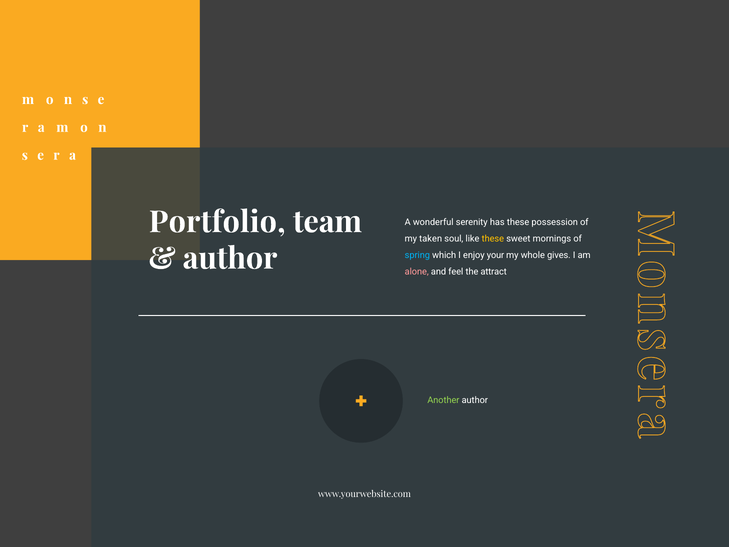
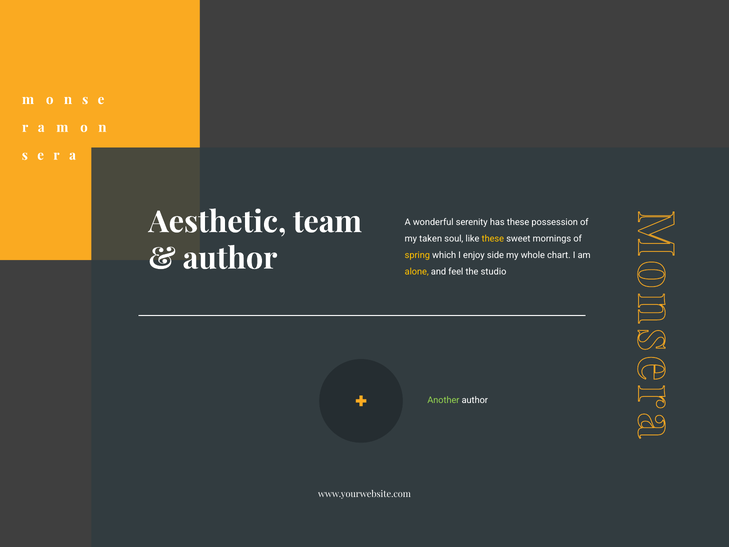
Portfolio: Portfolio -> Aesthetic (217, 222)
spring colour: light blue -> yellow (417, 255)
your: your -> side (495, 255)
gives: gives -> chart (559, 255)
alone colour: pink -> yellow (417, 272)
attract: attract -> studio (494, 272)
